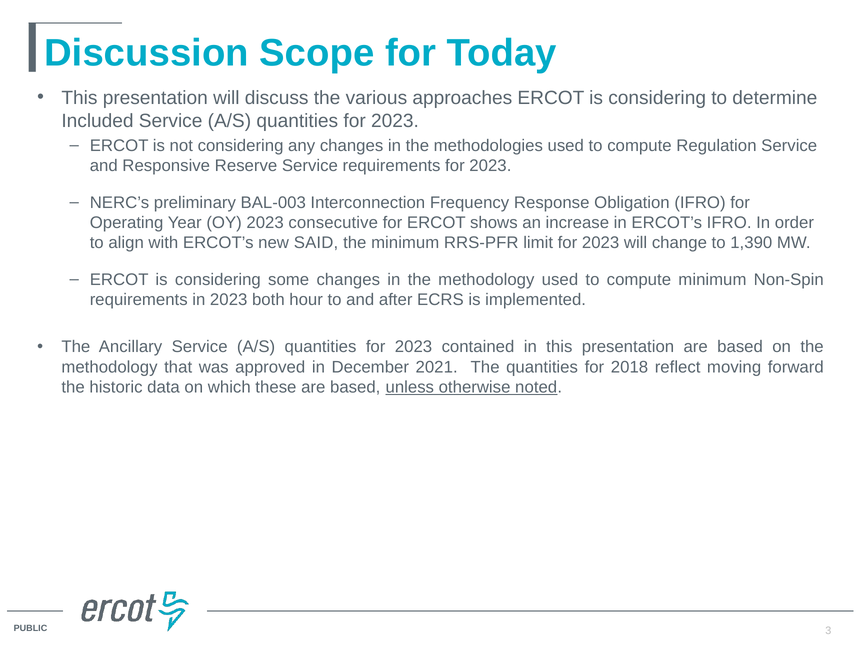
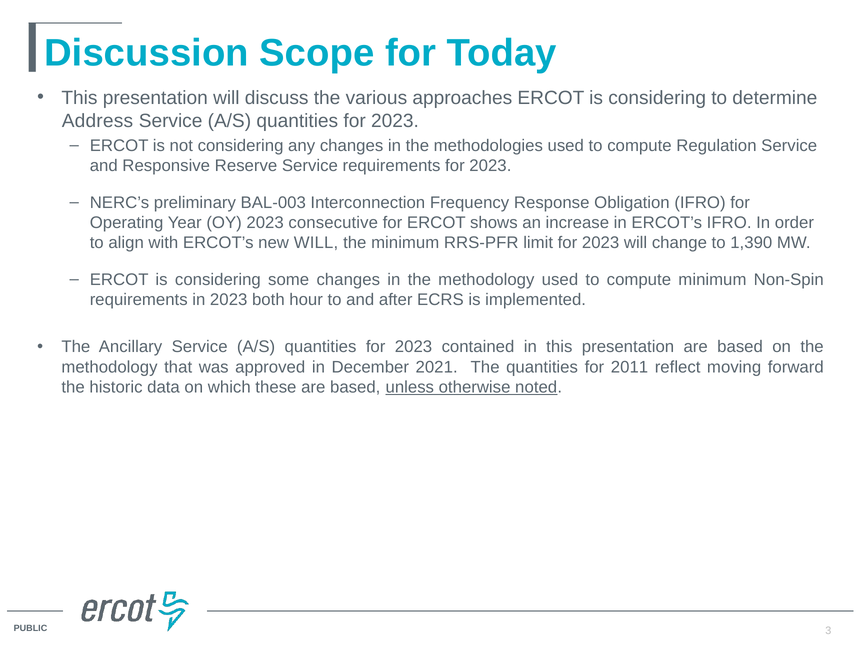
Included: Included -> Address (97, 121)
new SAID: SAID -> WILL (316, 243)
2018: 2018 -> 2011 (630, 367)
